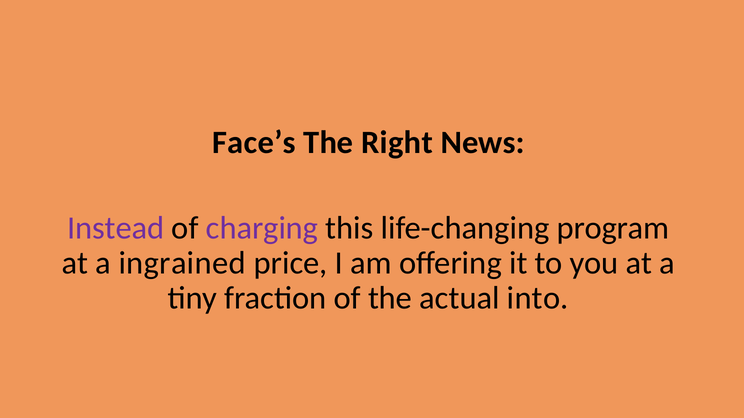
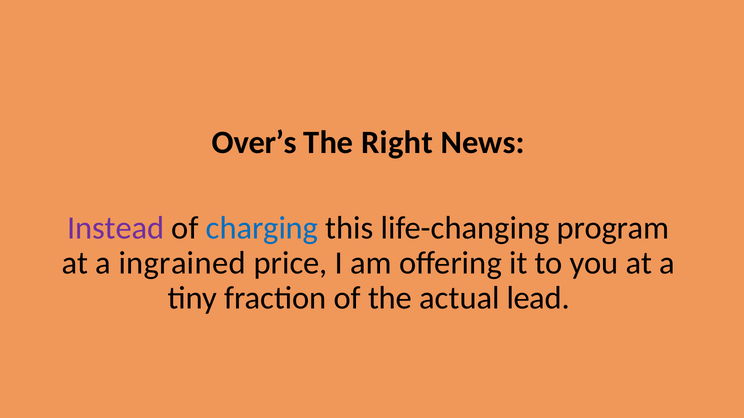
Face’s: Face’s -> Over’s (254, 143)
charging colour: purple -> blue (262, 228)
into: into -> lead (538, 299)
